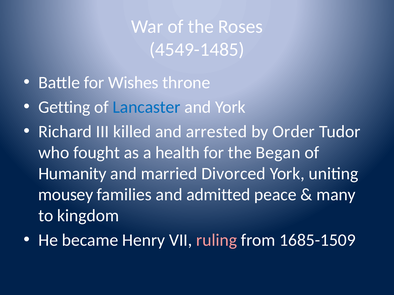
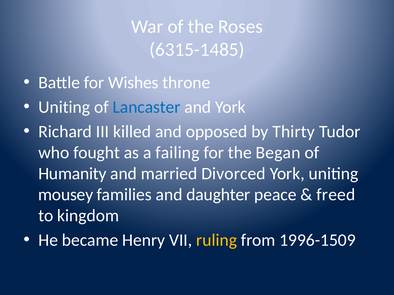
4549-1485: 4549-1485 -> 6315-1485 (197, 50)
Getting: Getting -> Uniting (64, 107)
arrested: arrested -> opposed (217, 132)
Order: Order -> Thirty (294, 132)
health: health -> failing (177, 153)
admitted: admitted -> daughter (218, 195)
many: many -> freed (336, 195)
ruling colour: pink -> yellow (217, 240)
1685-1509: 1685-1509 -> 1996-1509 (317, 240)
